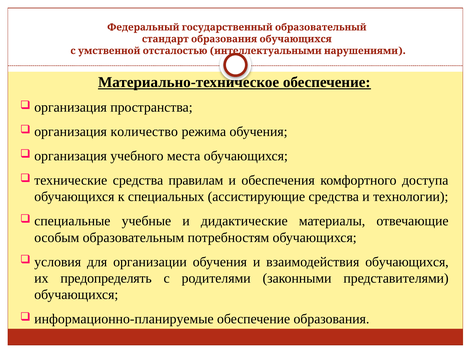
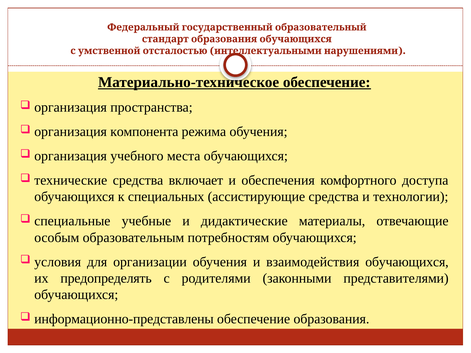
количество: количество -> компонента (144, 132)
правилам: правилам -> включает (196, 180)
информационно-планируемые: информационно-планируемые -> информационно-представлены (124, 319)
